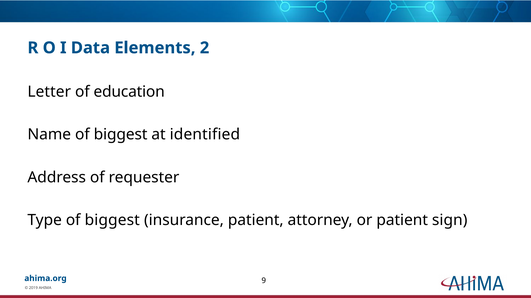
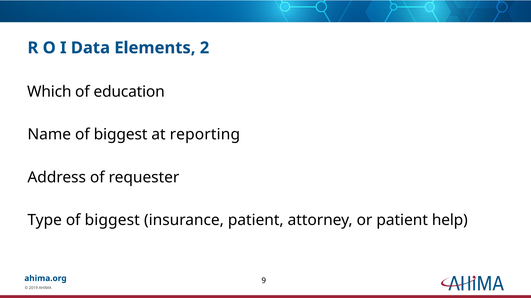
Letter: Letter -> Which (49, 92)
identified: identified -> reporting (205, 135)
sign: sign -> help (450, 221)
